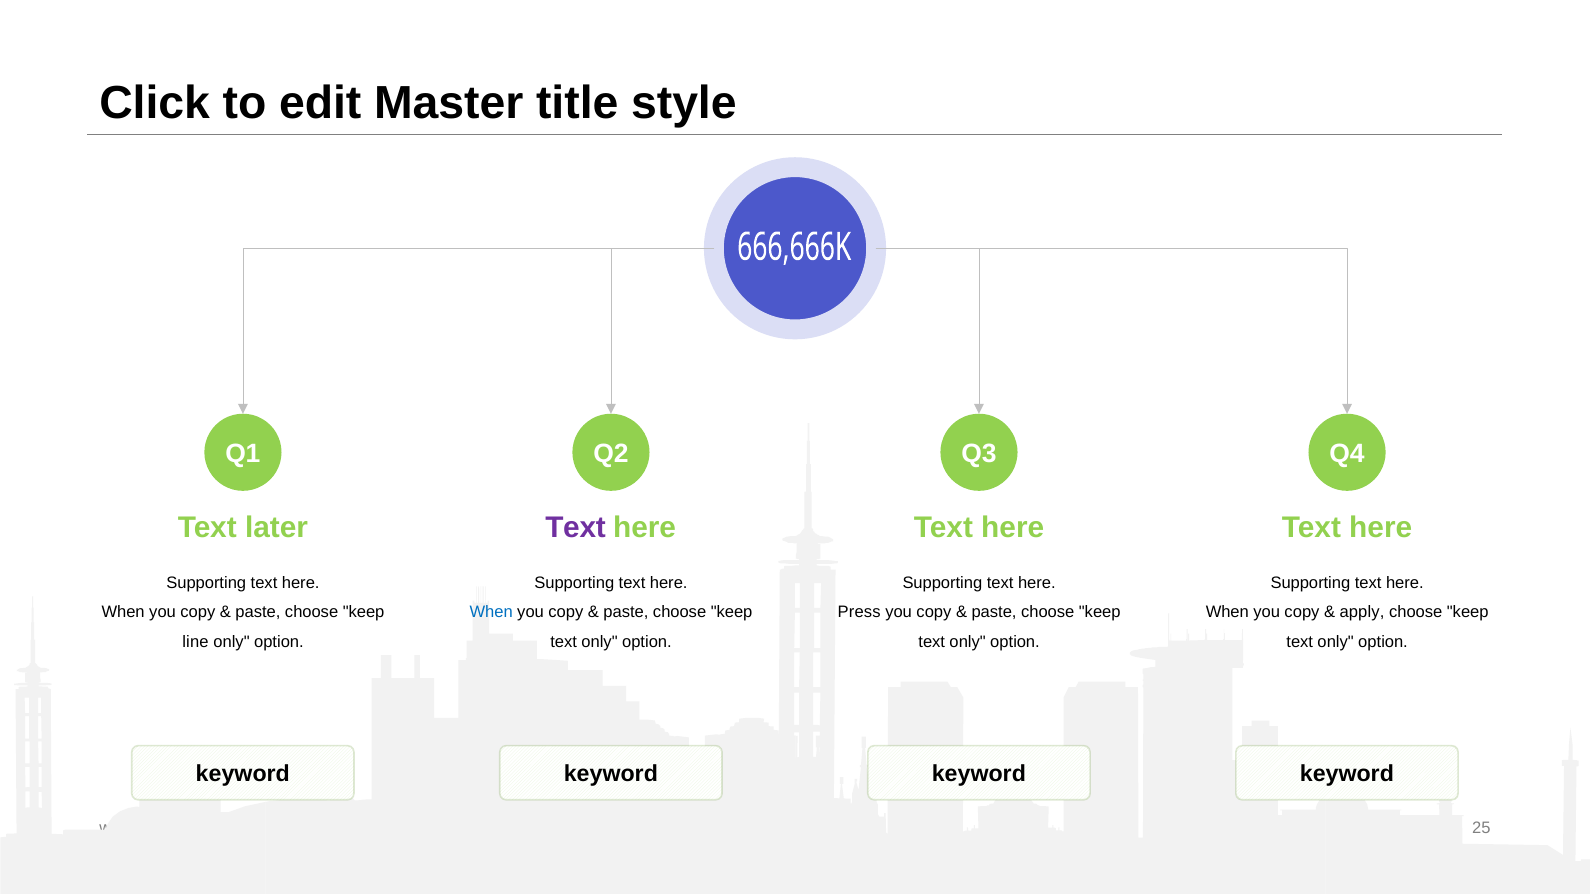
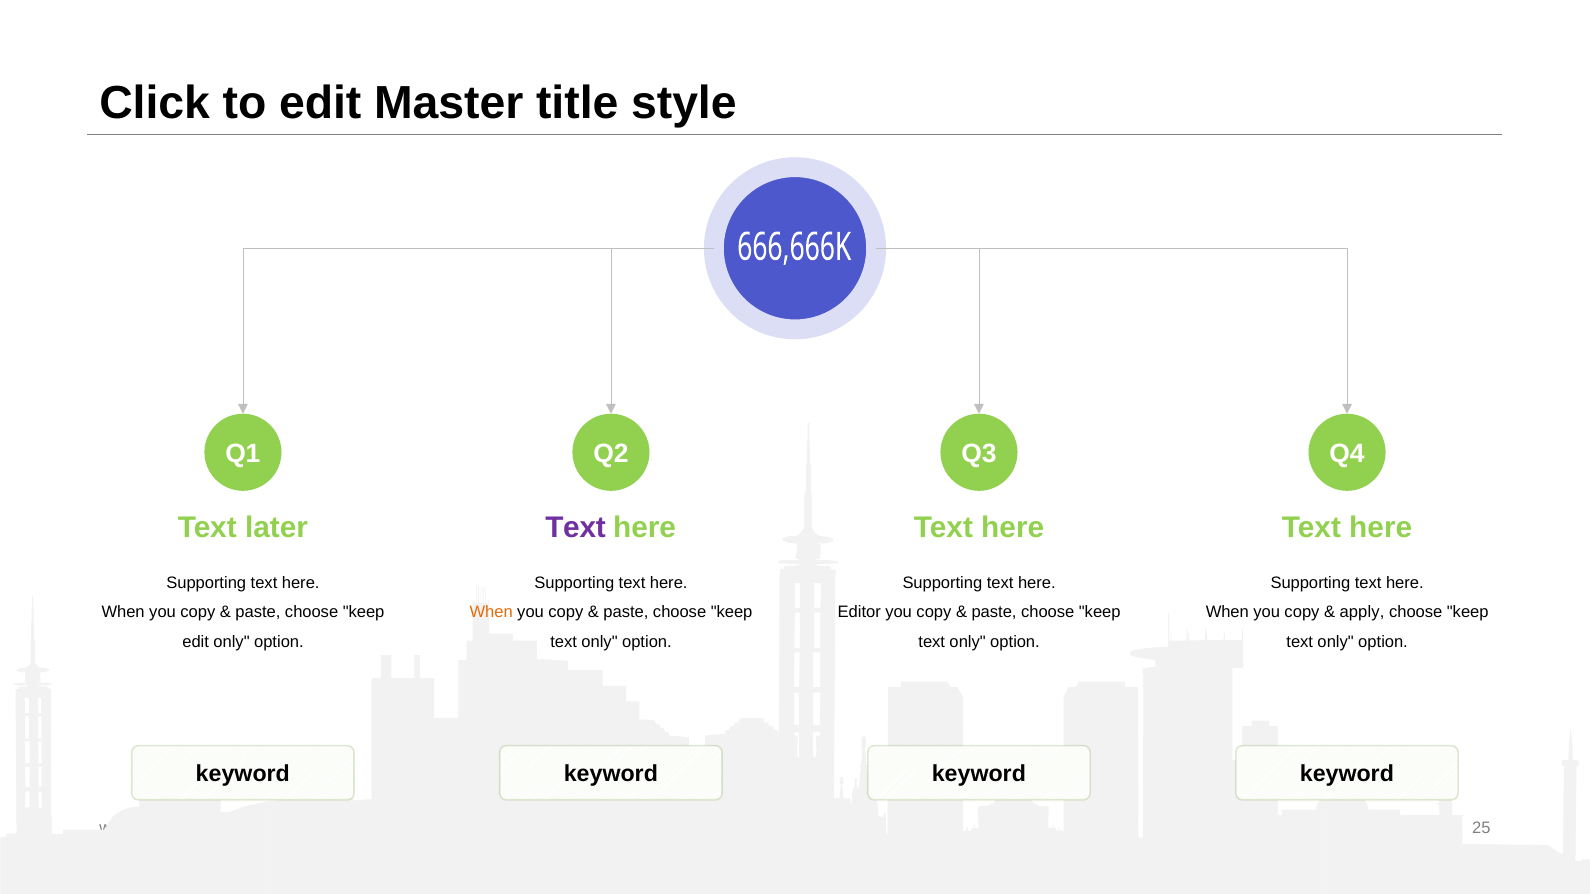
When colour: blue -> orange (491, 613)
Press: Press -> Editor (859, 613)
line: line -> edit (196, 642)
